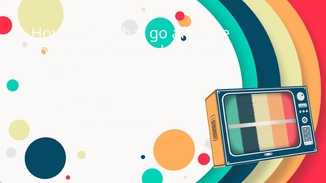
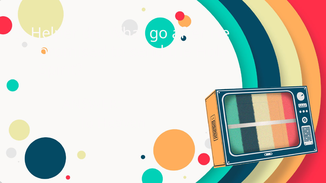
House: House -> Helper (54, 33)
